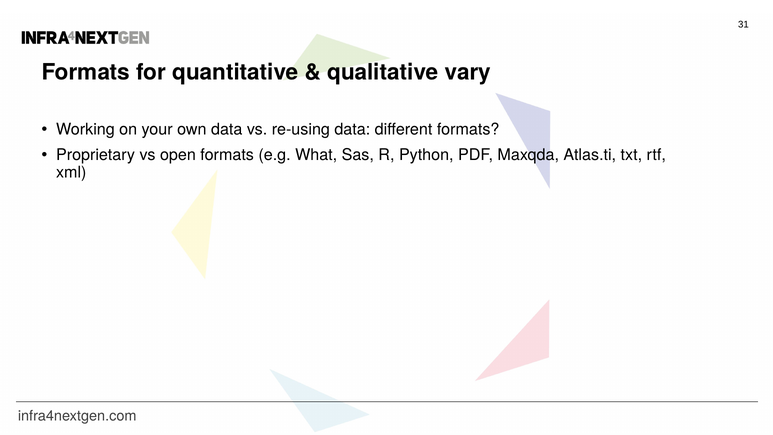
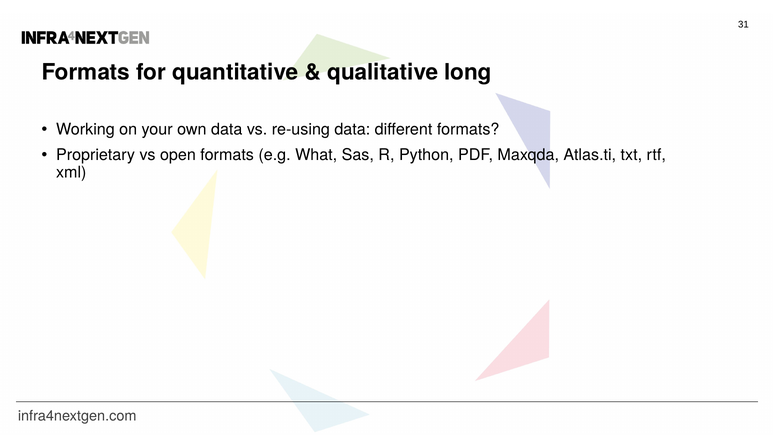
vary: vary -> long (468, 72)
